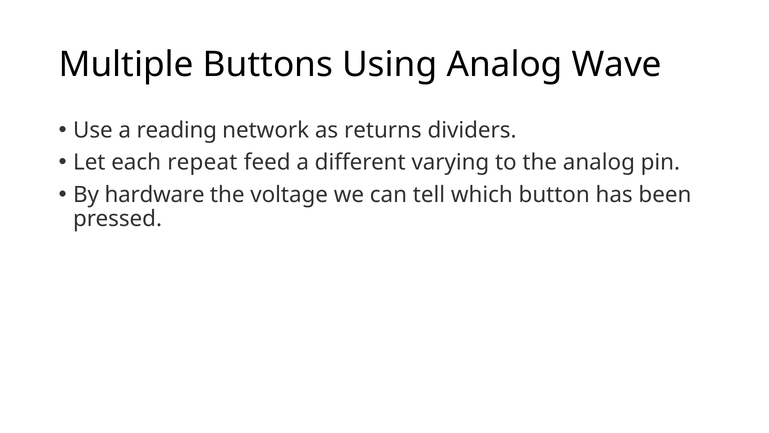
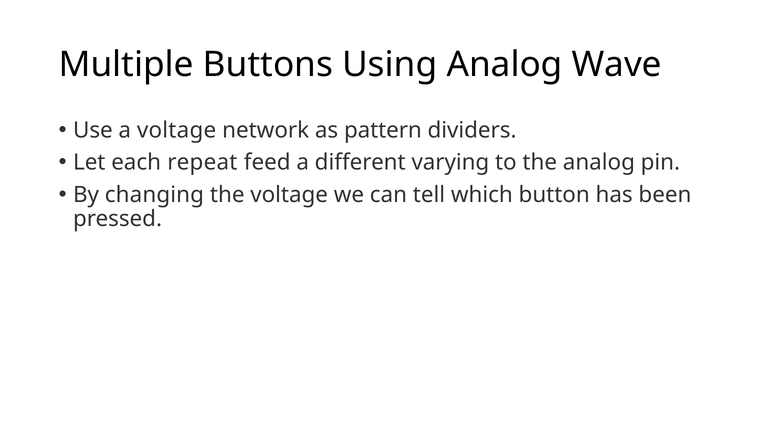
a reading: reading -> voltage (177, 130)
returns: returns -> pattern (383, 130)
hardware: hardware -> changing (154, 195)
